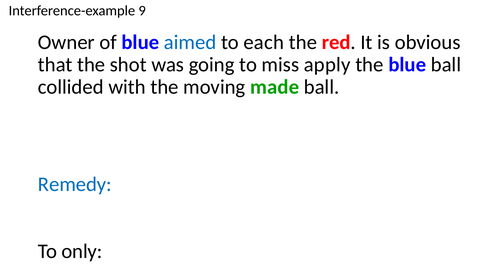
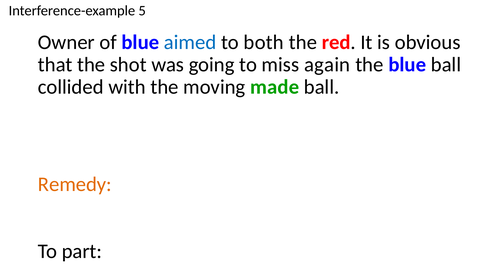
9: 9 -> 5 (142, 11)
each: each -> both (264, 42)
apply: apply -> again (327, 65)
Remedy colour: blue -> orange (75, 184)
only: only -> part (82, 251)
